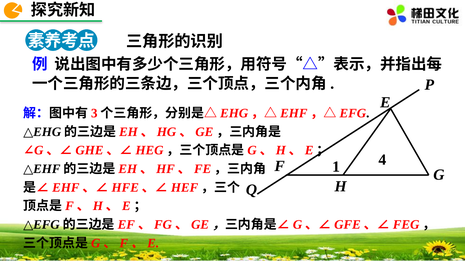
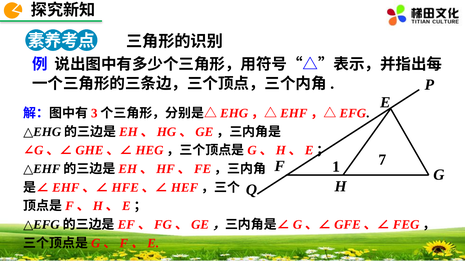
4: 4 -> 7 (382, 160)
